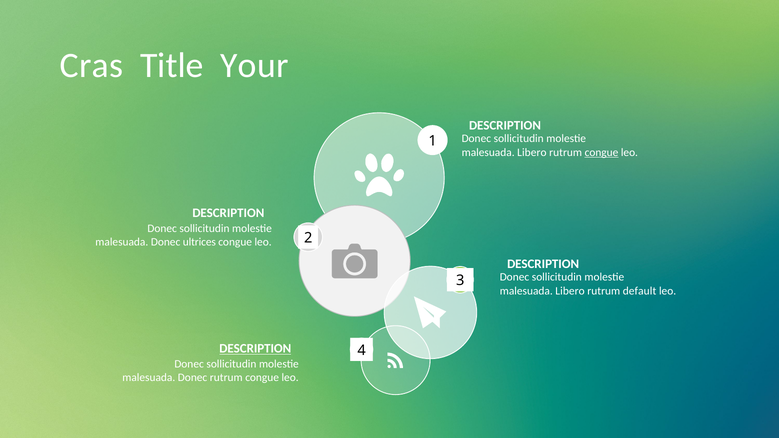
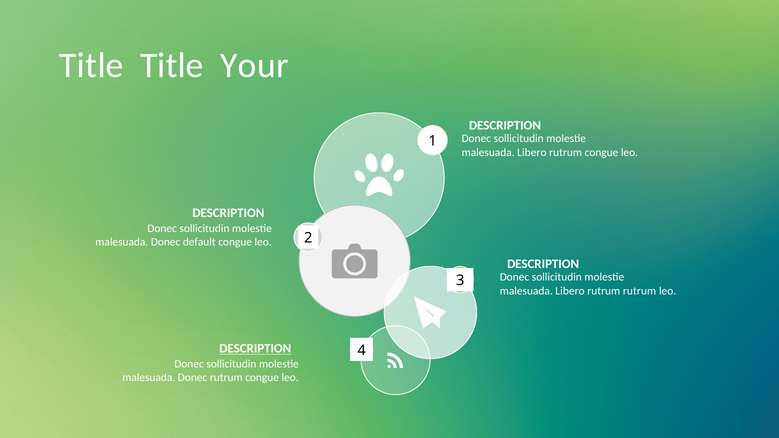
Cras: Cras -> Title (91, 65)
congue underline: present -> none (601, 152)
ultrices: ultrices -> default (199, 242)
rutrum default: default -> rutrum (640, 291)
